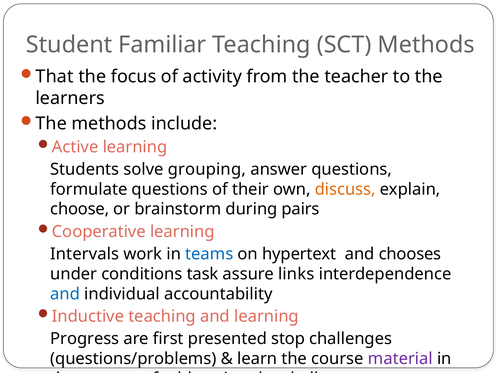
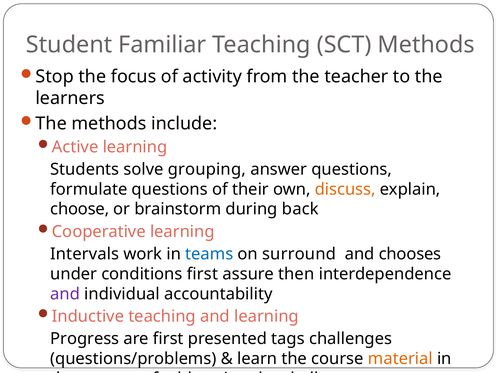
That: That -> Stop (55, 77)
pairs: pairs -> back (300, 209)
hypertext: hypertext -> surround (299, 254)
conditions task: task -> first (202, 274)
links: links -> then (296, 274)
and colour: blue -> purple (65, 294)
stop: stop -> tags (288, 339)
material colour: purple -> orange (400, 358)
